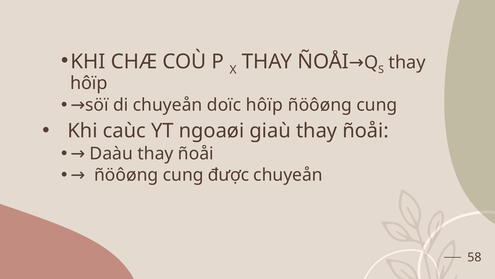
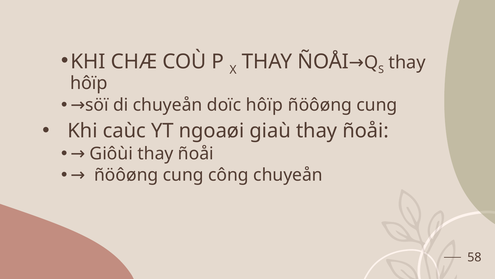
Daàu: Daàu -> Giôùi (111, 153)
được: được -> công (228, 175)
